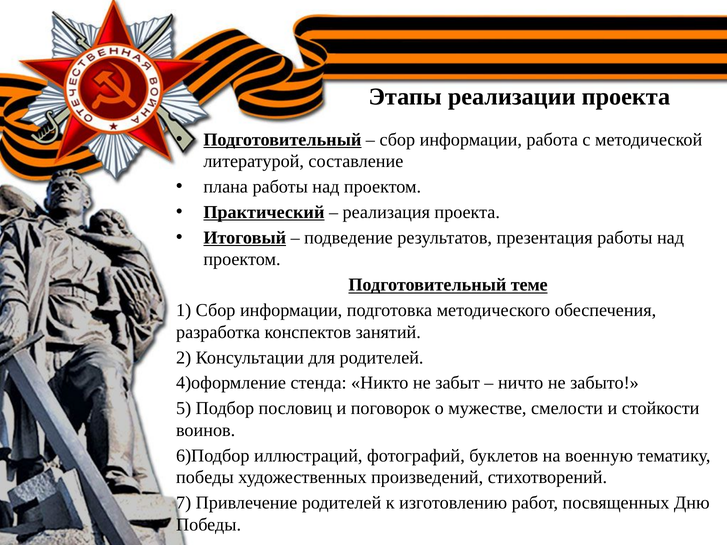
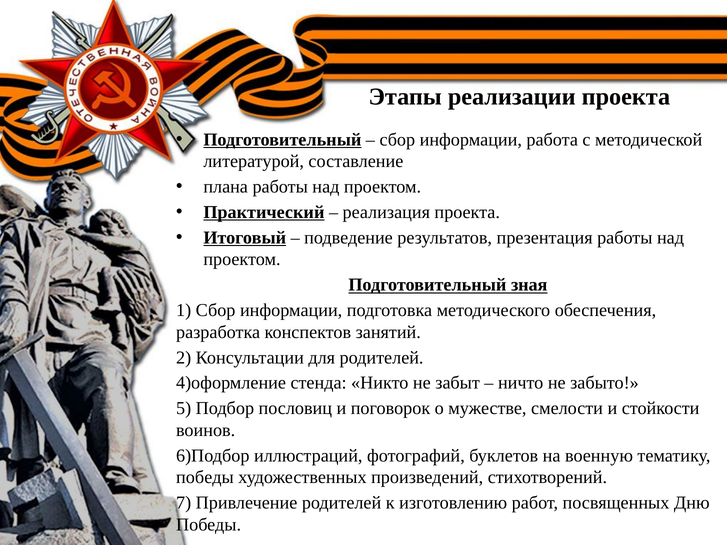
теме: теме -> зная (529, 285)
